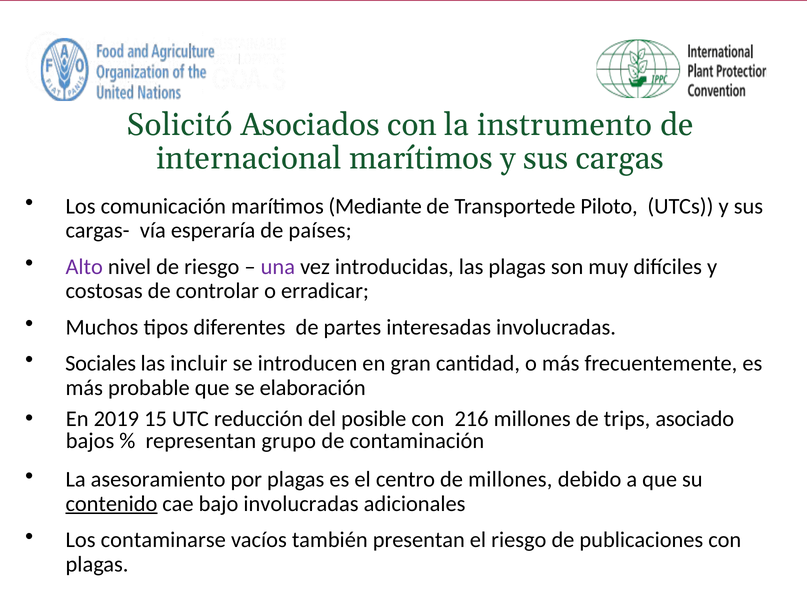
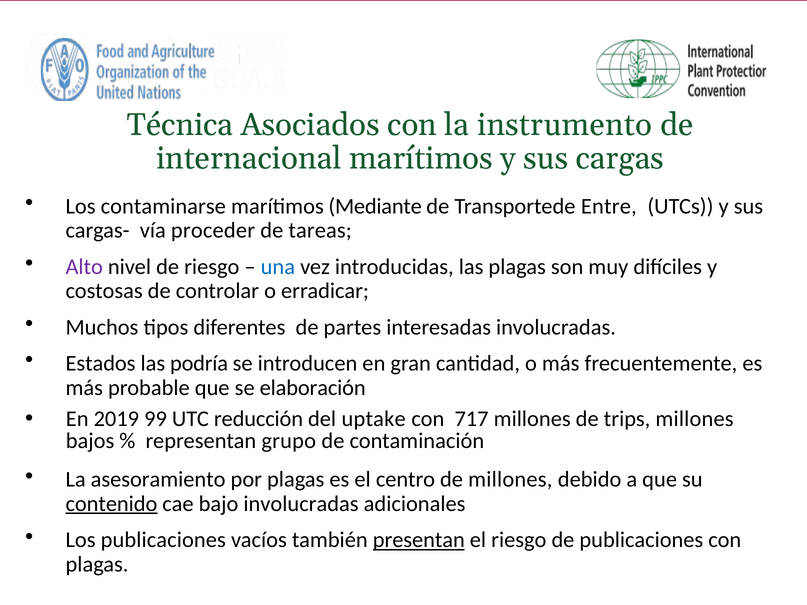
Solicitó: Solicitó -> Técnica (180, 125)
comunicación: comunicación -> contaminarse (163, 206)
Piloto: Piloto -> Entre (609, 206)
esperaría: esperaría -> proceder (213, 231)
países: países -> tareas (320, 231)
una colour: purple -> blue (278, 267)
Sociales: Sociales -> Estados (101, 364)
incluir: incluir -> podría (199, 364)
15: 15 -> 99 (156, 419)
posible: posible -> uptake (374, 419)
216: 216 -> 717 (472, 419)
trips asociado: asociado -> millones (695, 419)
Los contaminarse: contaminarse -> publicaciones (163, 540)
presentan underline: none -> present (419, 540)
